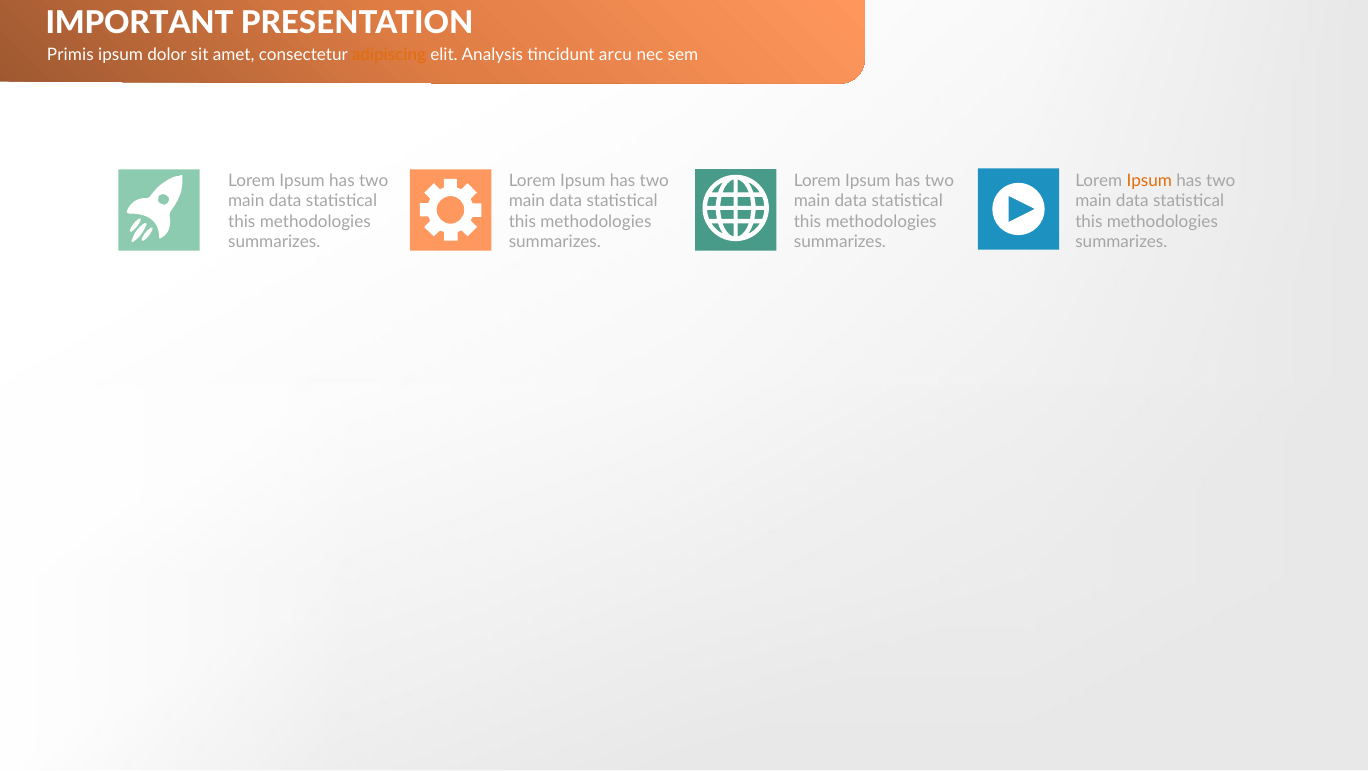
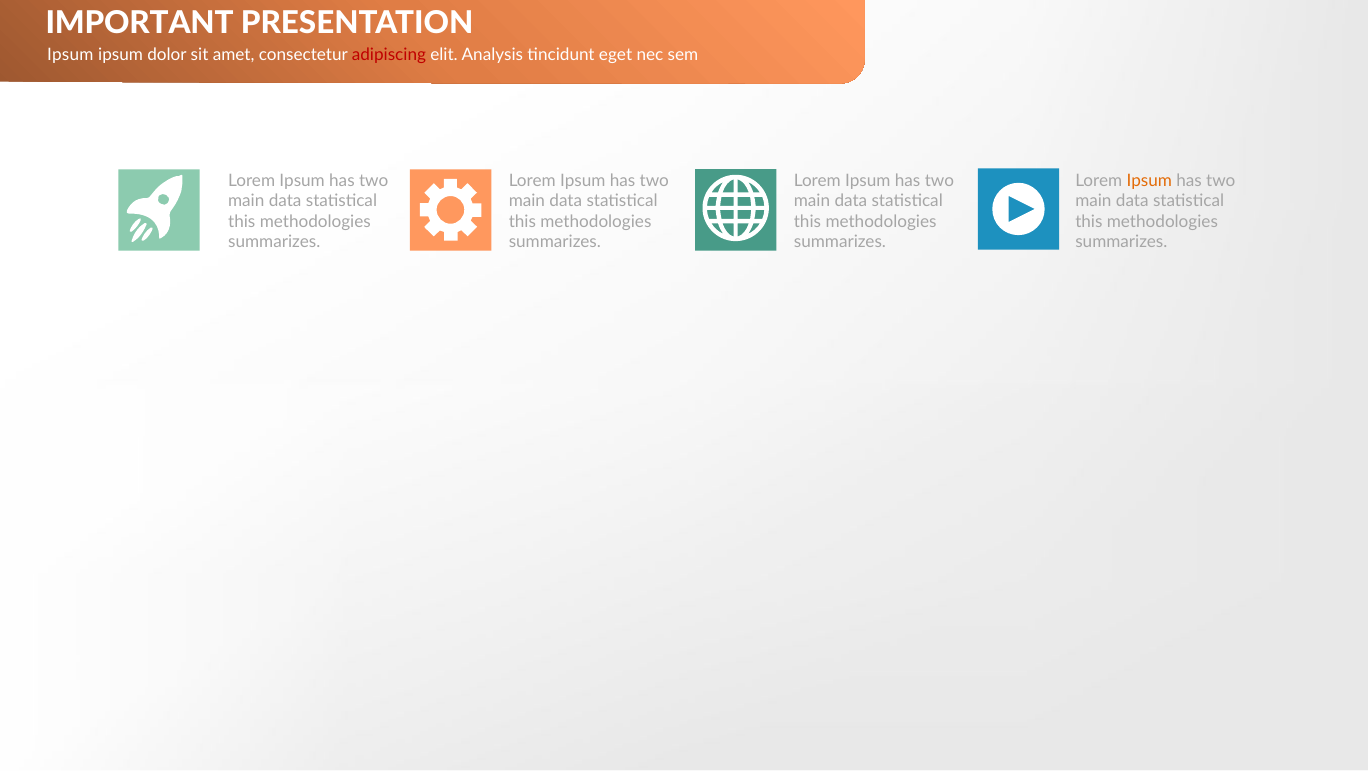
Primis: Primis -> Ipsum (70, 55)
adipiscing colour: orange -> red (389, 55)
arcu: arcu -> eget (616, 55)
